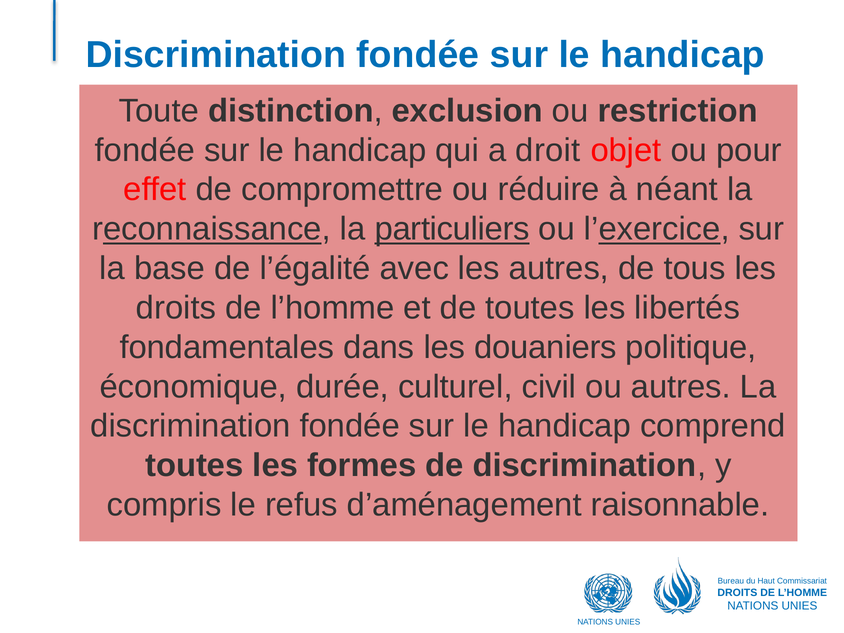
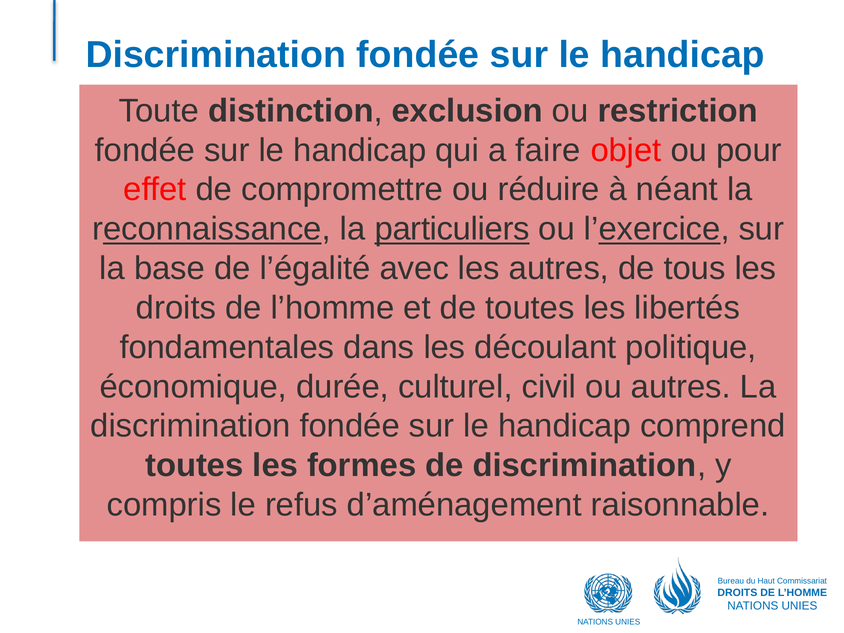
droit: droit -> faire (548, 150)
douaniers: douaniers -> découlant (545, 347)
